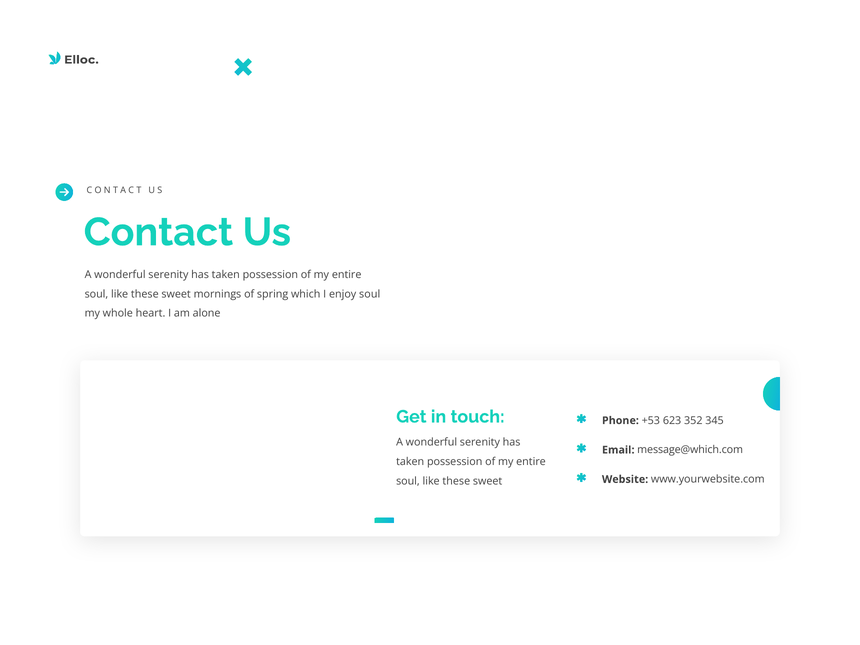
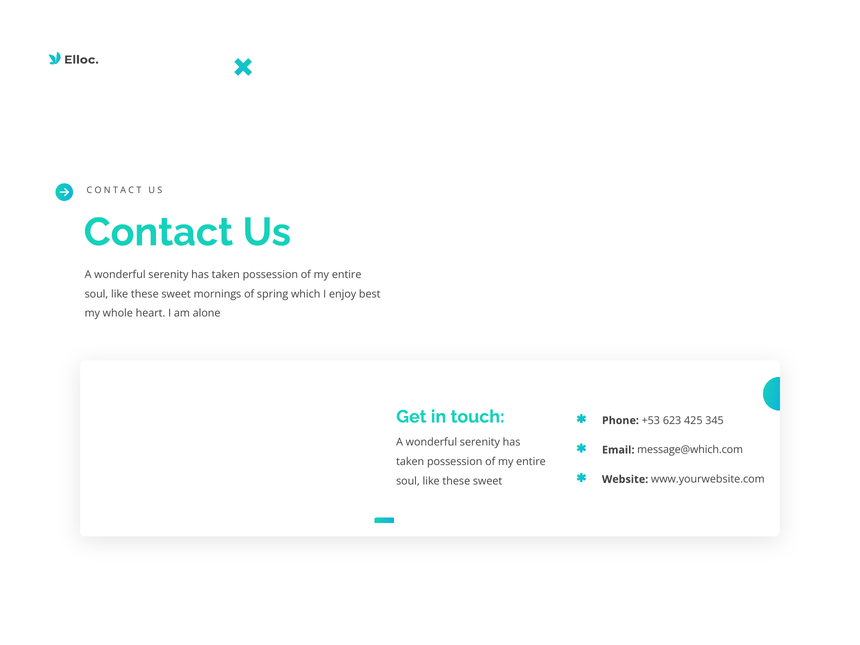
enjoy soul: soul -> best (370, 294)
352: 352 -> 425 (693, 421)
